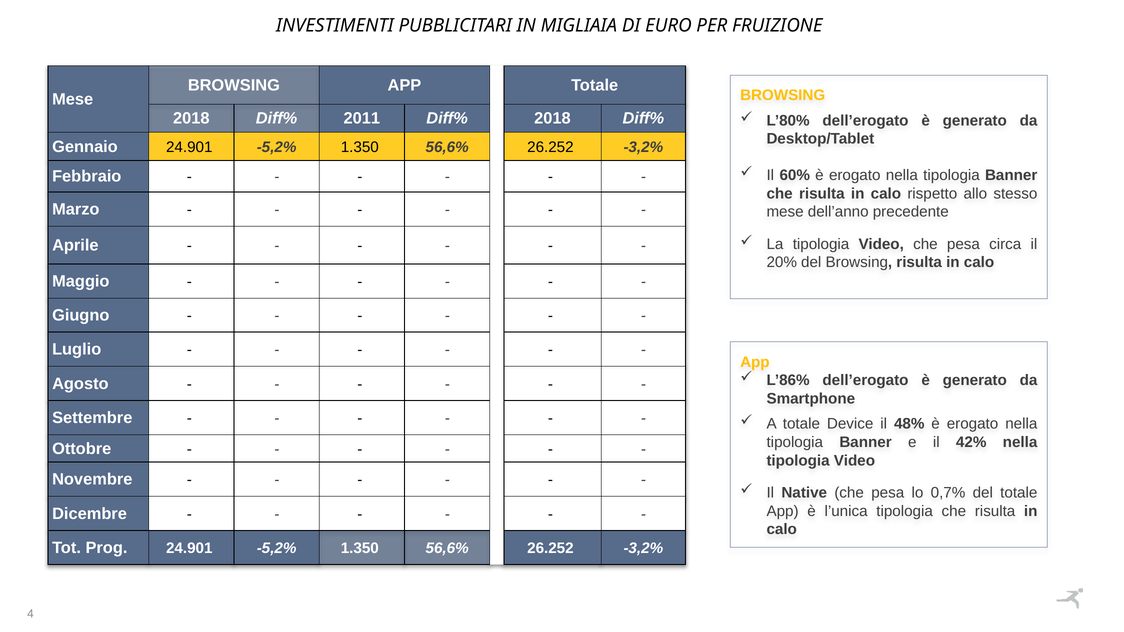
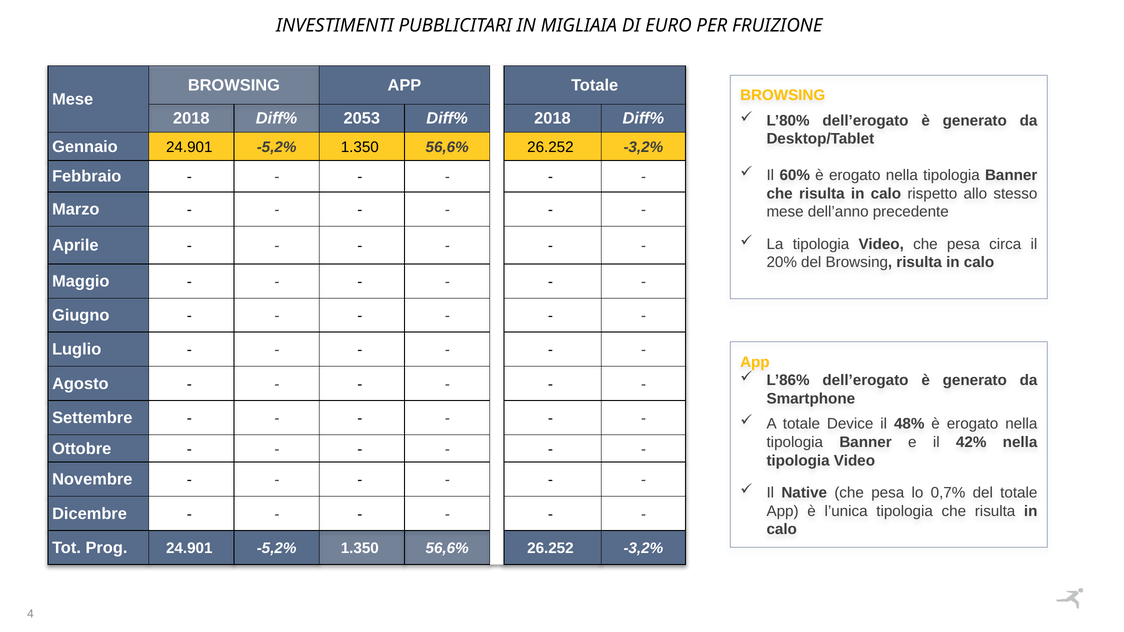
2011: 2011 -> 2053 (362, 119)
